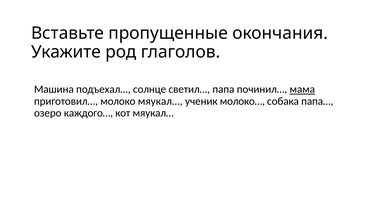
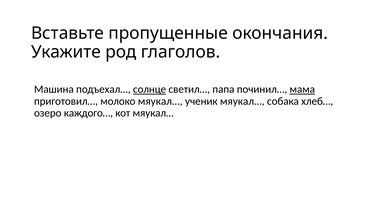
солнце underline: none -> present (150, 89)
ученик молоко…: молоко… -> мяукал… (242, 101)
папа…: папа… -> хлеб… (317, 101)
